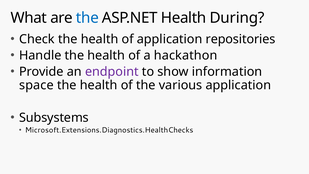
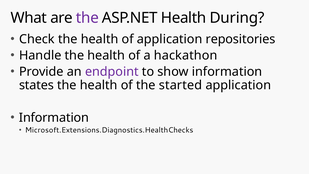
the colour: blue -> purple (87, 18)
space: space -> states (37, 85)
various: various -> started (180, 85)
Subsystems: Subsystems -> Information (54, 117)
